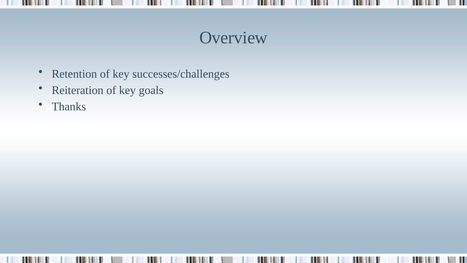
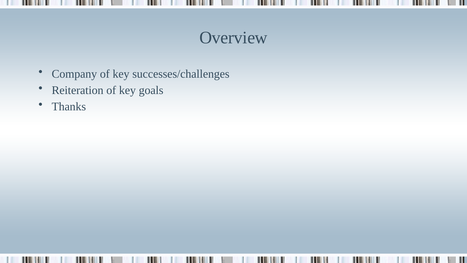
Retention: Retention -> Company (74, 74)
